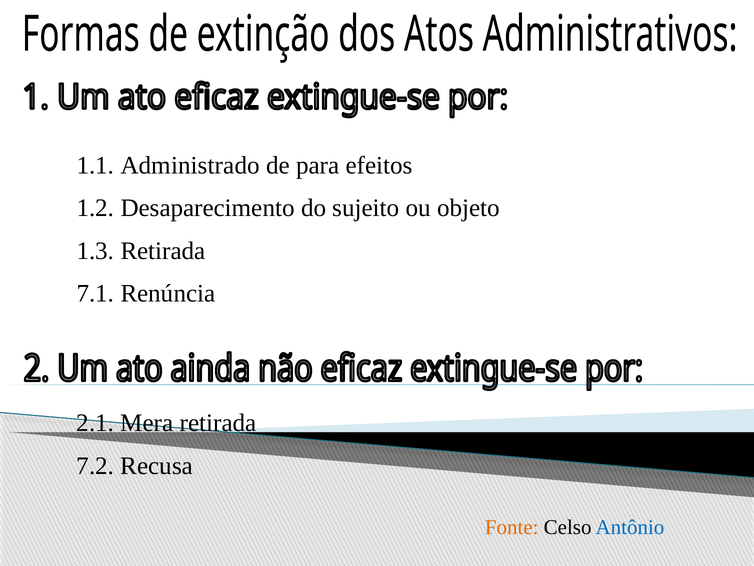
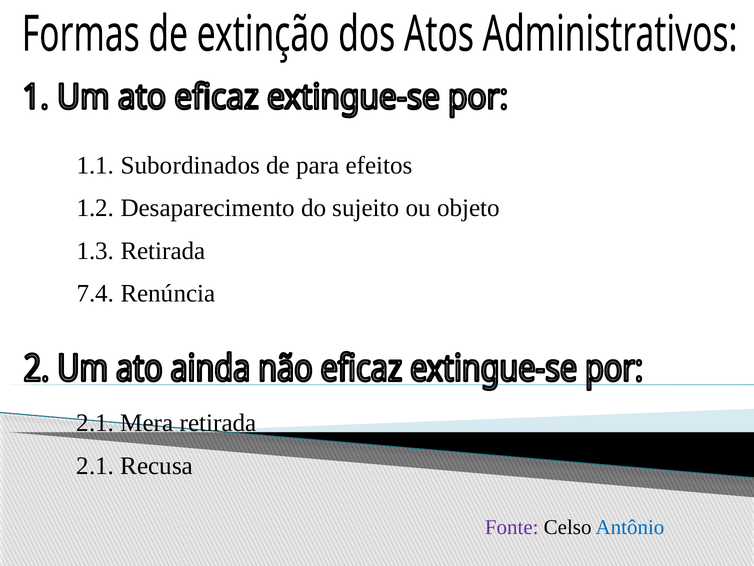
Administrado: Administrado -> Subordinados (190, 165)
7.1: 7.1 -> 7.4 (95, 293)
7.2: 7.2 -> 2.1 (95, 465)
Fonte colour: orange -> purple (512, 527)
